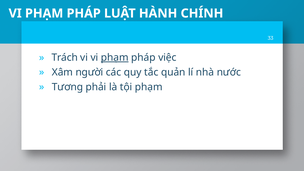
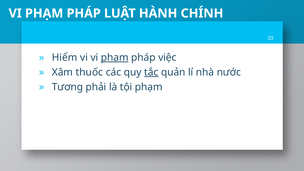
Trách: Trách -> Hiểm (65, 58)
người: người -> thuốc (89, 72)
tắc underline: none -> present (151, 72)
